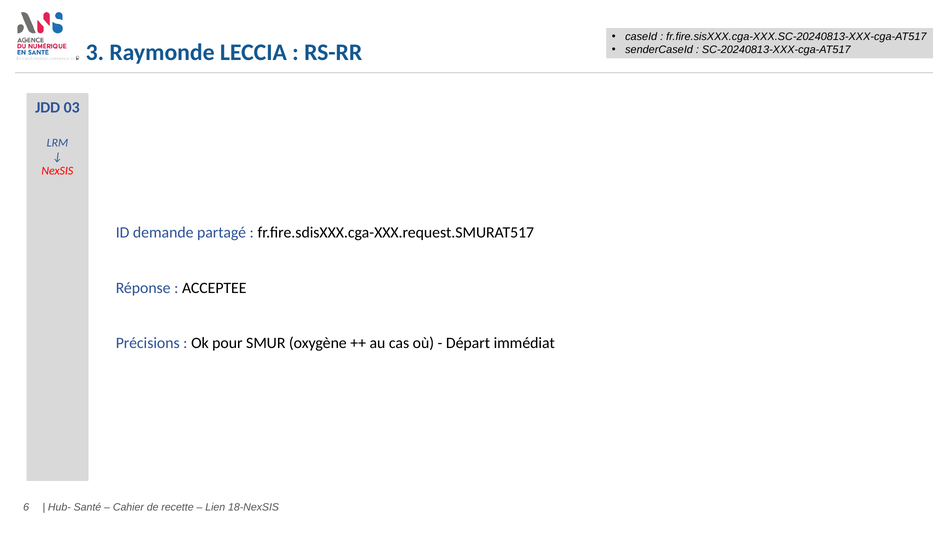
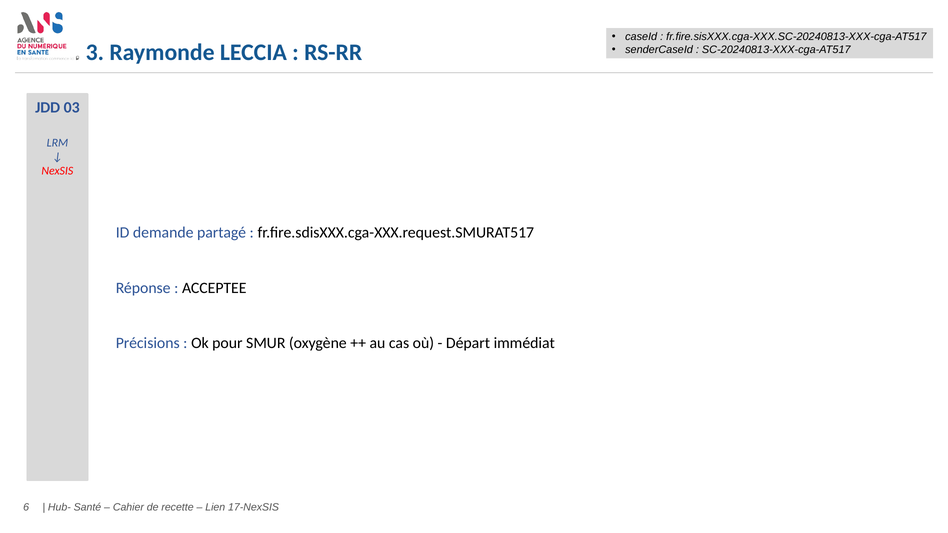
18-NexSIS: 18-NexSIS -> 17-NexSIS (254, 507)
